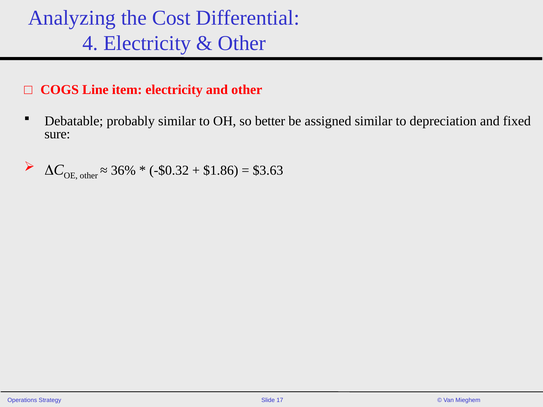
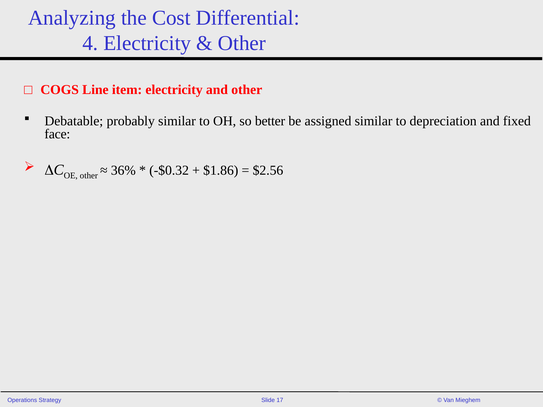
sure: sure -> face (57, 134)
$3.63: $3.63 -> $2.56 (268, 170)
